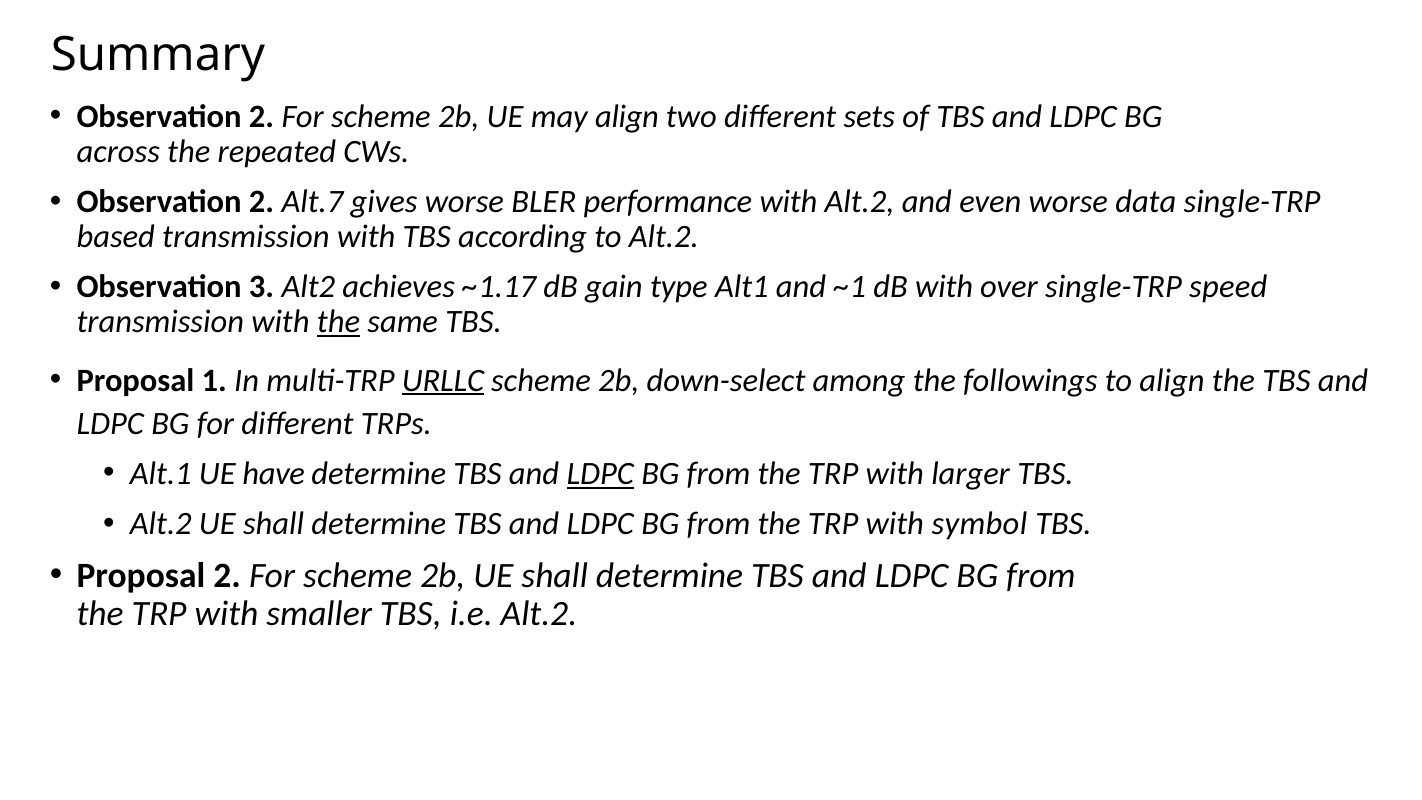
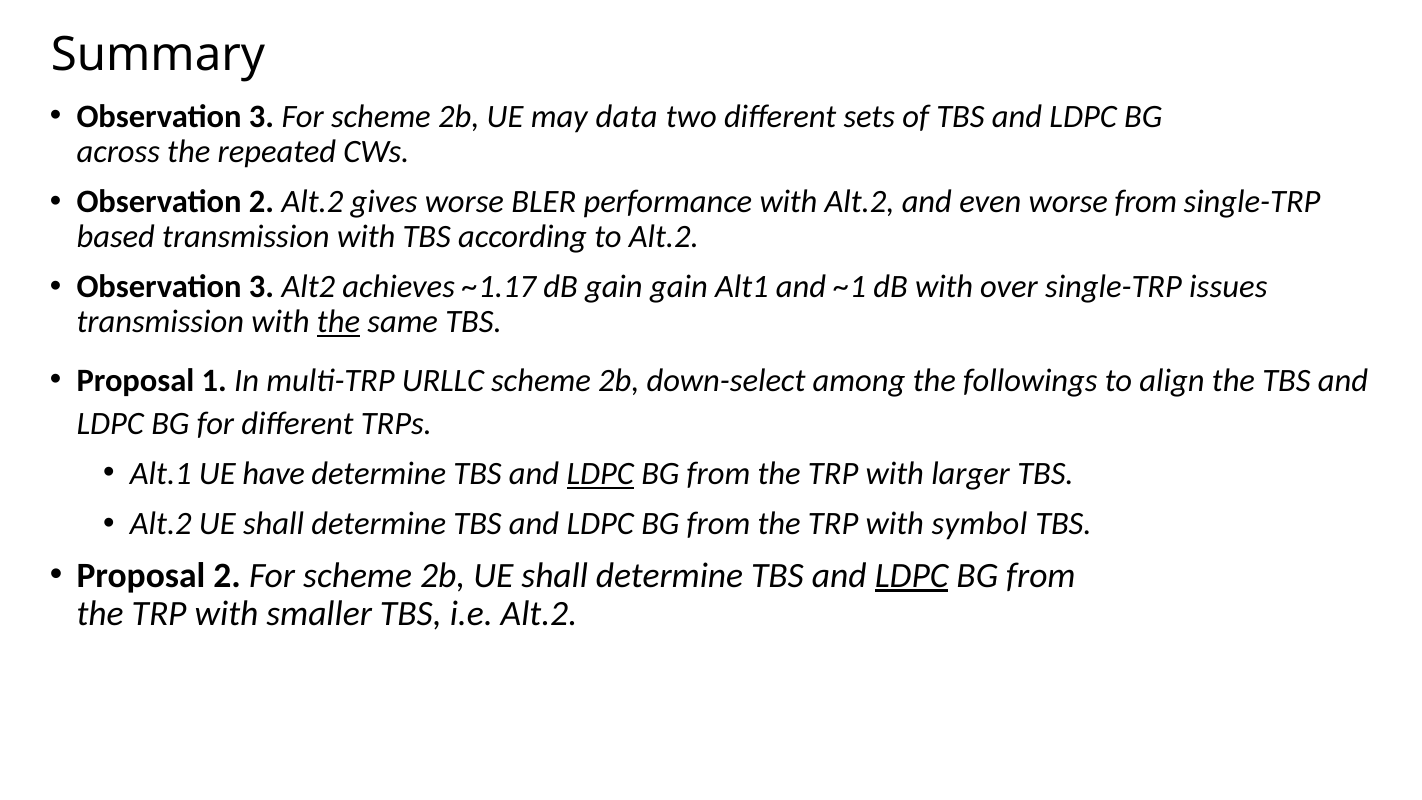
2: 2 -> 3 (262, 116)
may align: align -> data (627, 116)
2 Alt.7: Alt.7 -> Alt.2 (312, 202)
worse data: data -> from (1146, 202)
gain type: type -> gain (679, 287)
speed: speed -> issues (1228, 287)
URLLC underline: present -> none (443, 380)
LDPC underline: none -> present (912, 575)
